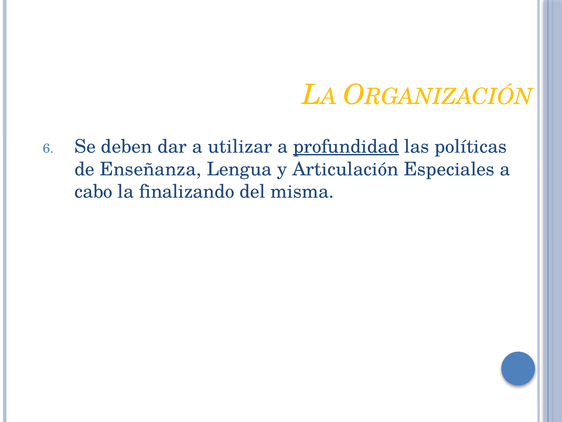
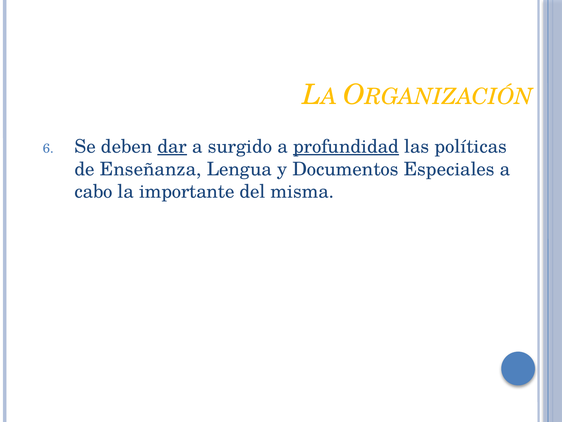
dar underline: none -> present (172, 146)
utilizar: utilizar -> surgido (240, 146)
Articulación: Articulación -> Documentos (346, 169)
finalizando: finalizando -> importante (187, 191)
